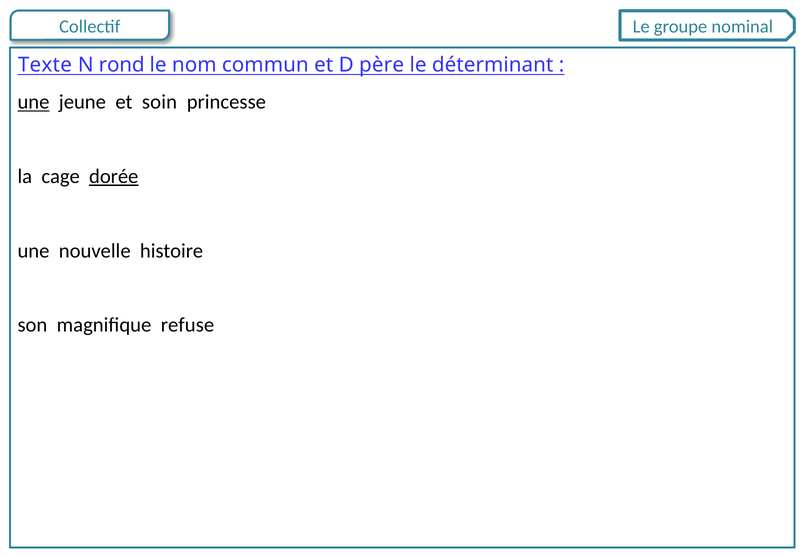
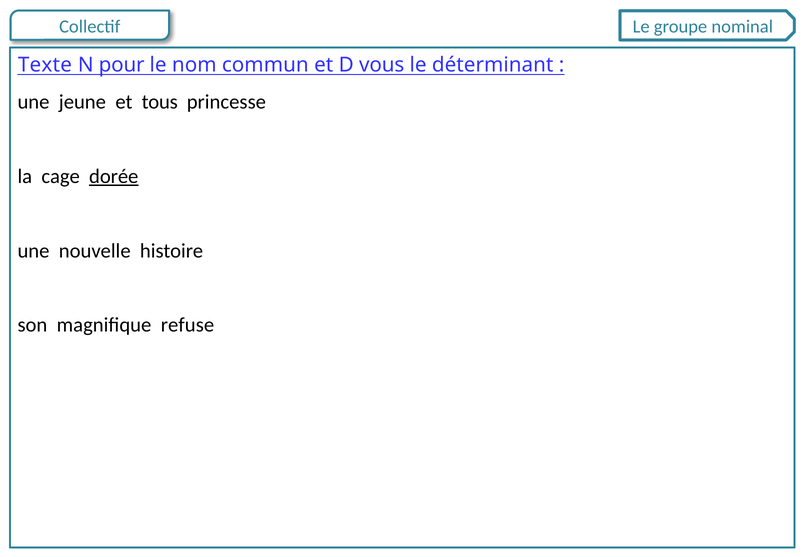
rond: rond -> pour (122, 65)
père: père -> vous (382, 65)
une underline: present -> none (33, 102)
soin: soin -> tous (160, 102)
